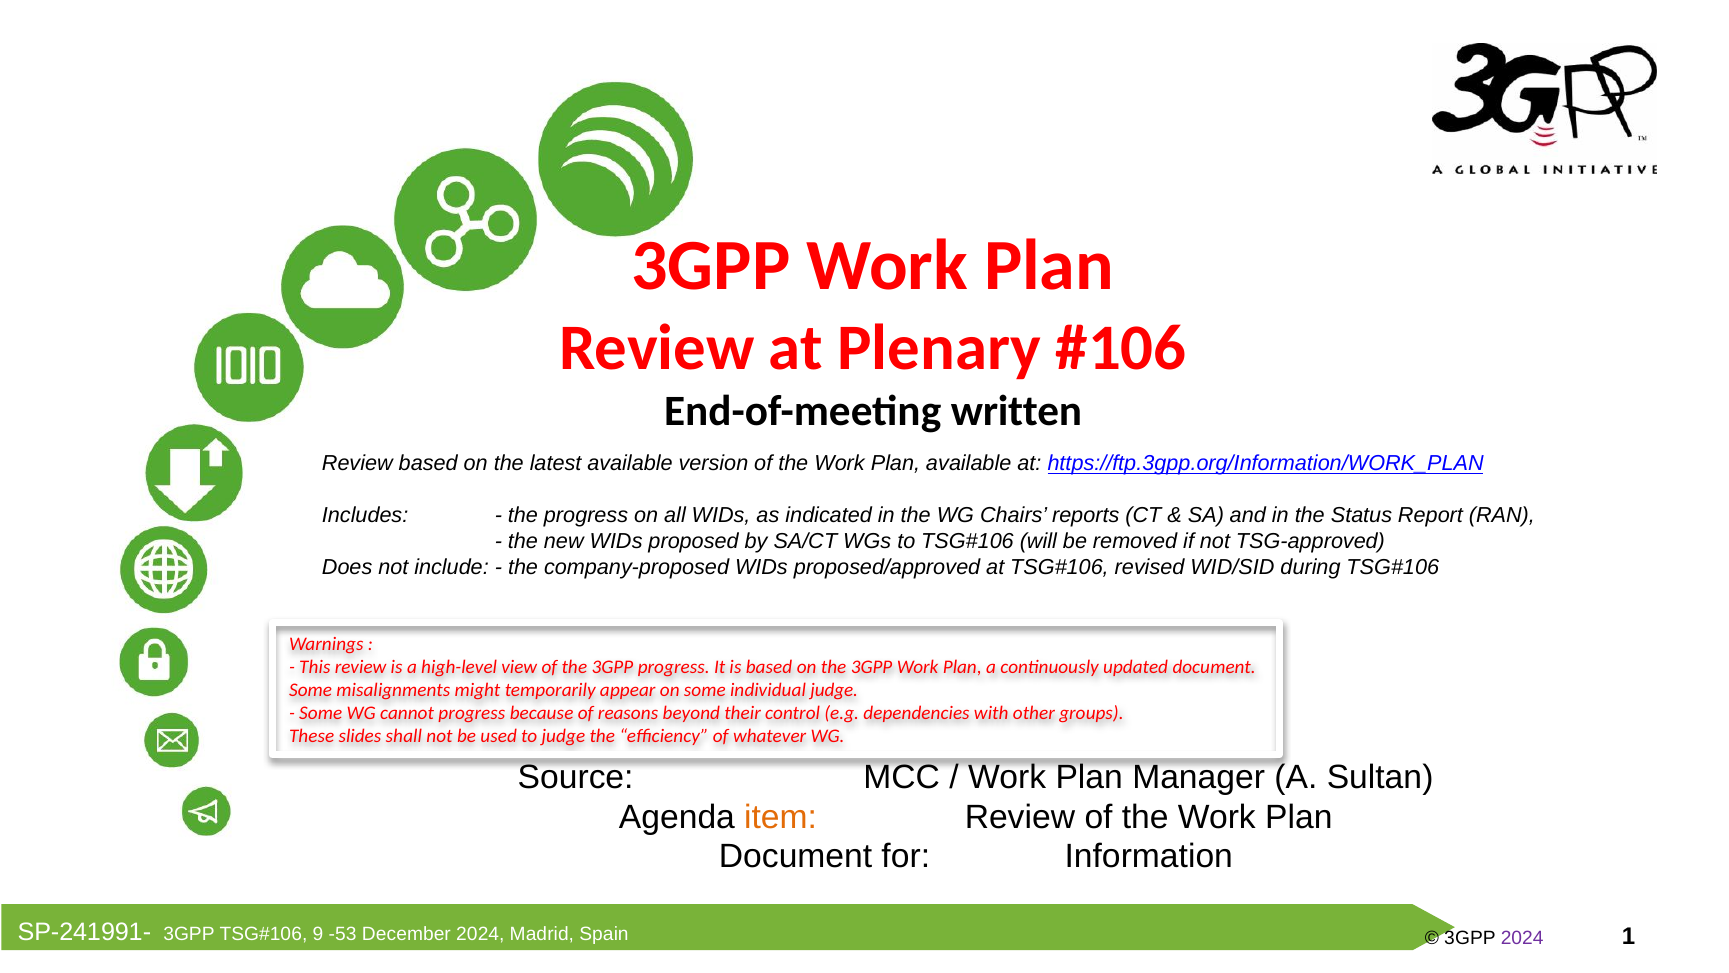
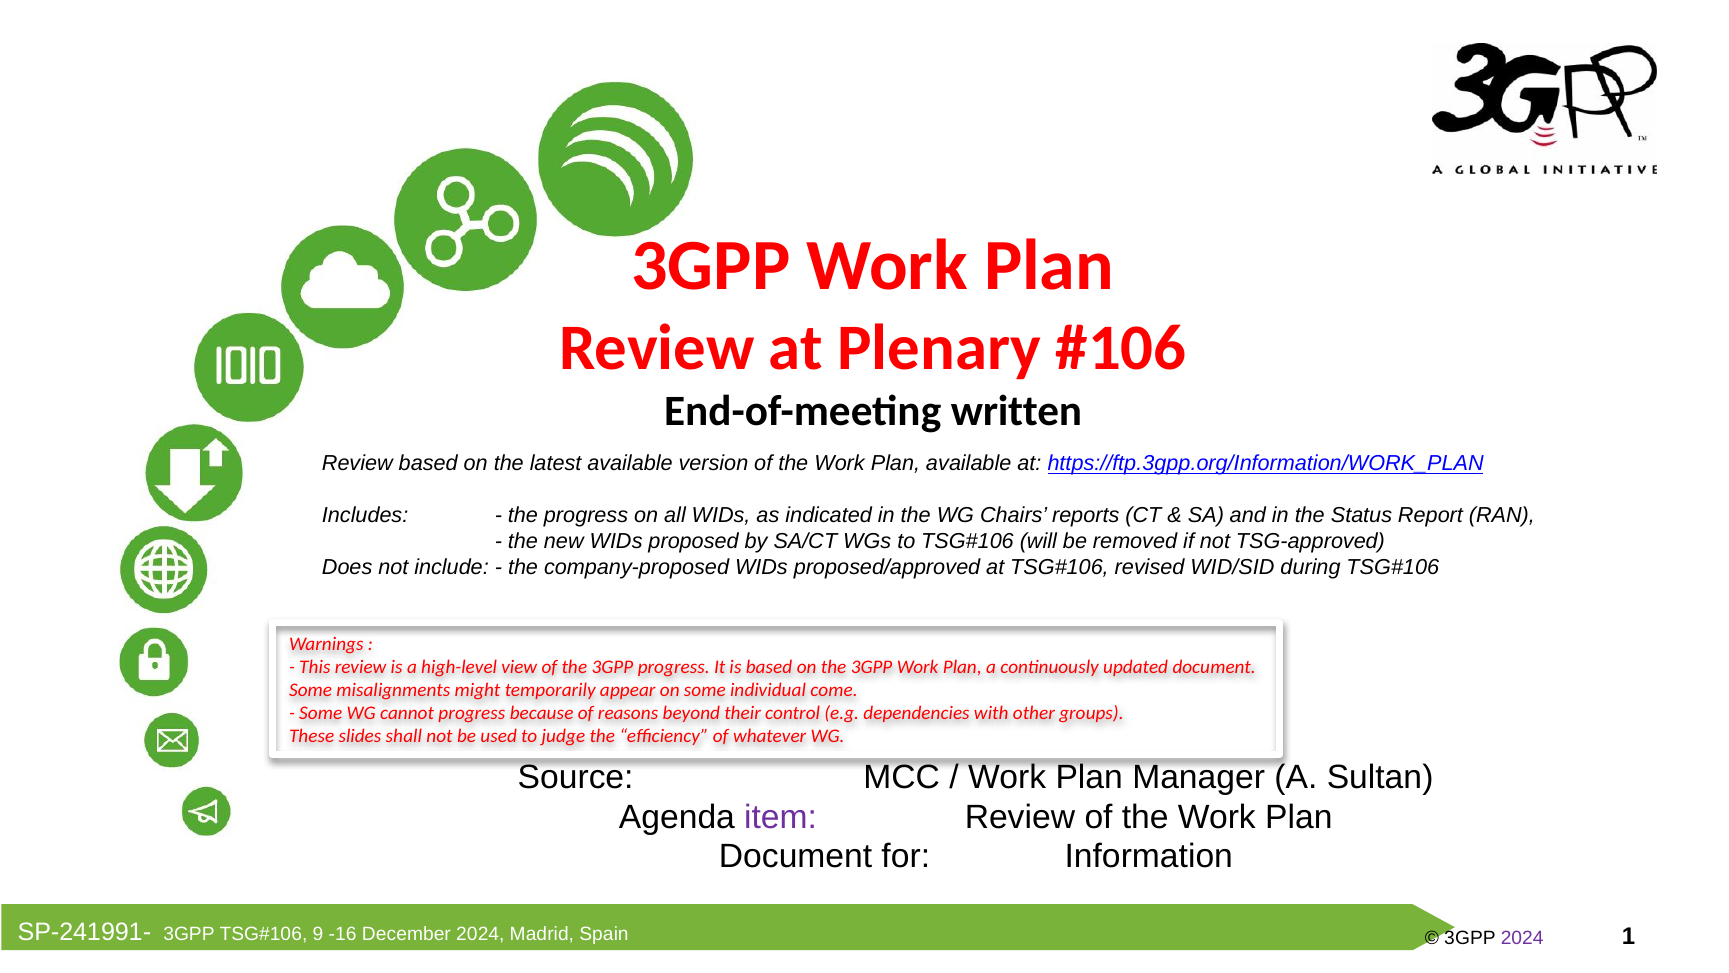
individual judge: judge -> come (834, 690)
item colour: orange -> purple (781, 817)
-53: -53 -> -16 (343, 934)
